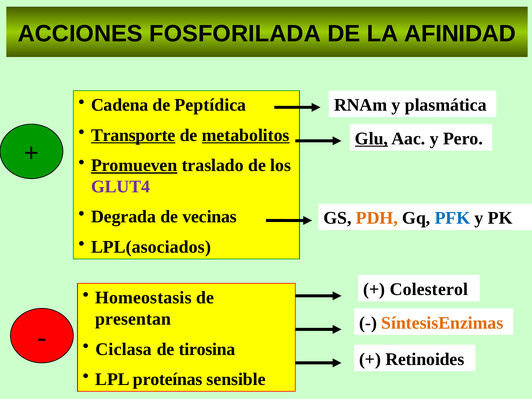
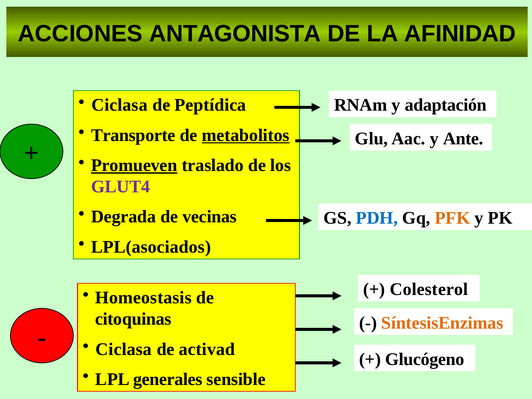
FOSFORILADA: FOSFORILADA -> ANTAGONISTA (235, 34)
Cadena: Cadena -> Ciclasa (119, 105)
plasmática: plasmática -> adaptación (446, 105)
Transporte underline: present -> none (133, 135)
Glu underline: present -> none (371, 139)
Pero: Pero -> Ante (463, 139)
PDH colour: orange -> blue (377, 218)
PFK colour: blue -> orange (452, 218)
presentan: presentan -> citoquinas (133, 319)
tirosina: tirosina -> activad (207, 349)
Retinoides: Retinoides -> Glucógeno (425, 359)
proteínas: proteínas -> generales (168, 379)
